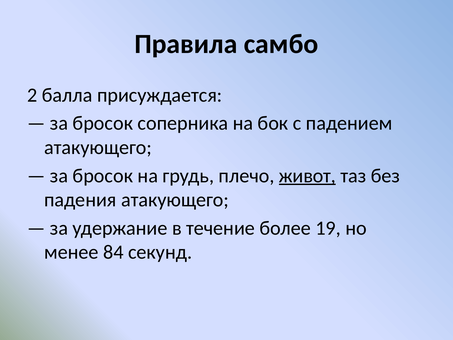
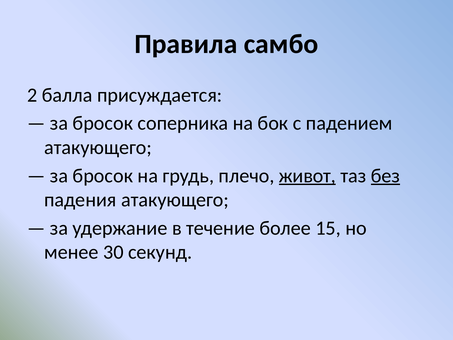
без underline: none -> present (385, 176)
19: 19 -> 15 (328, 228)
84: 84 -> 30 (113, 252)
